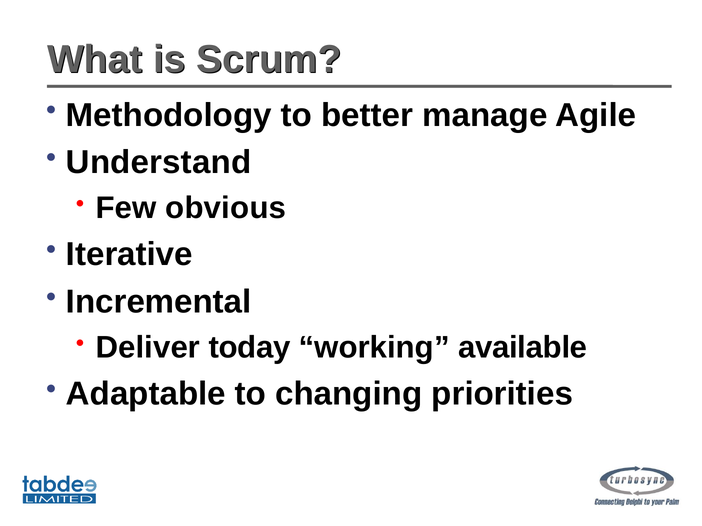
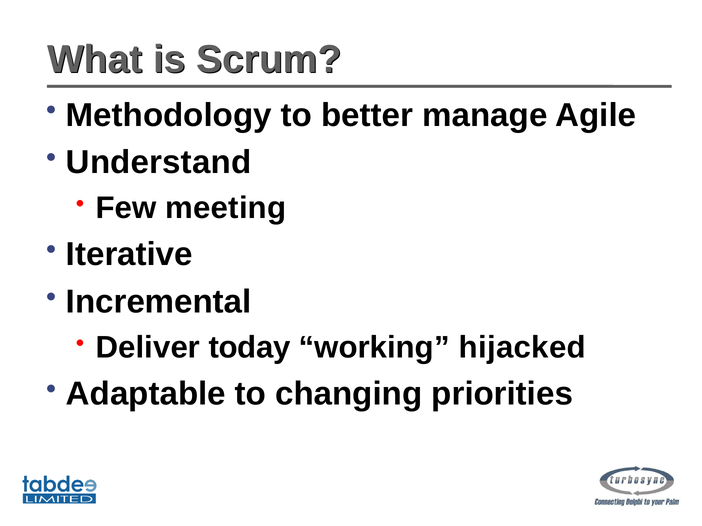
obvious: obvious -> meeting (226, 208)
available: available -> hijacked (522, 348)
